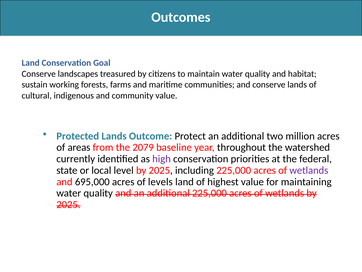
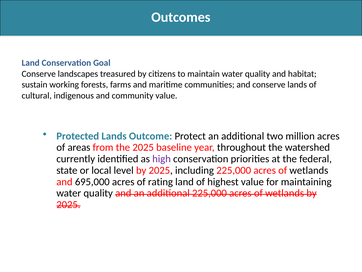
the 2079: 2079 -> 2025 (143, 147)
wetlands colour: purple -> black (309, 170)
levels: levels -> rating (160, 181)
